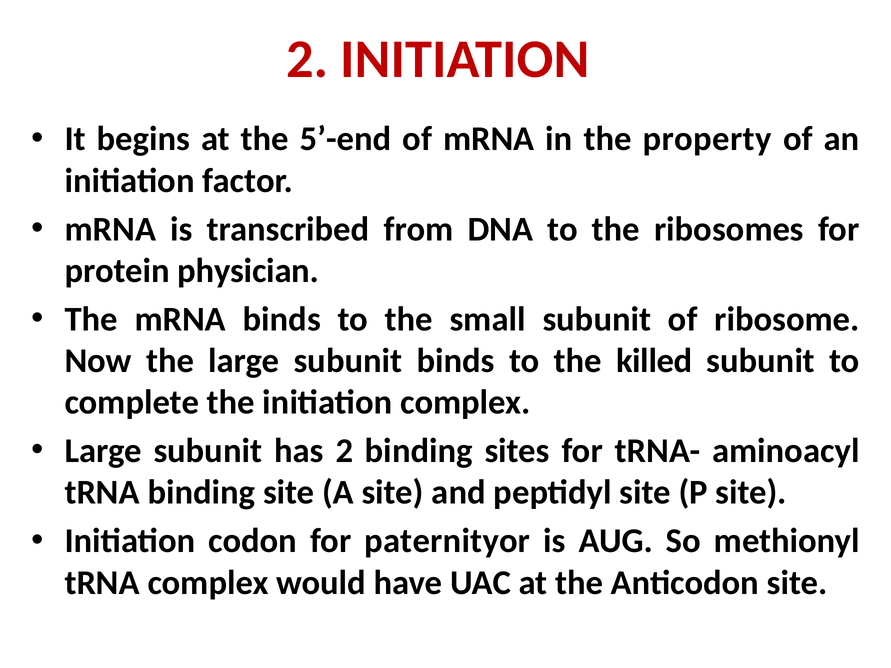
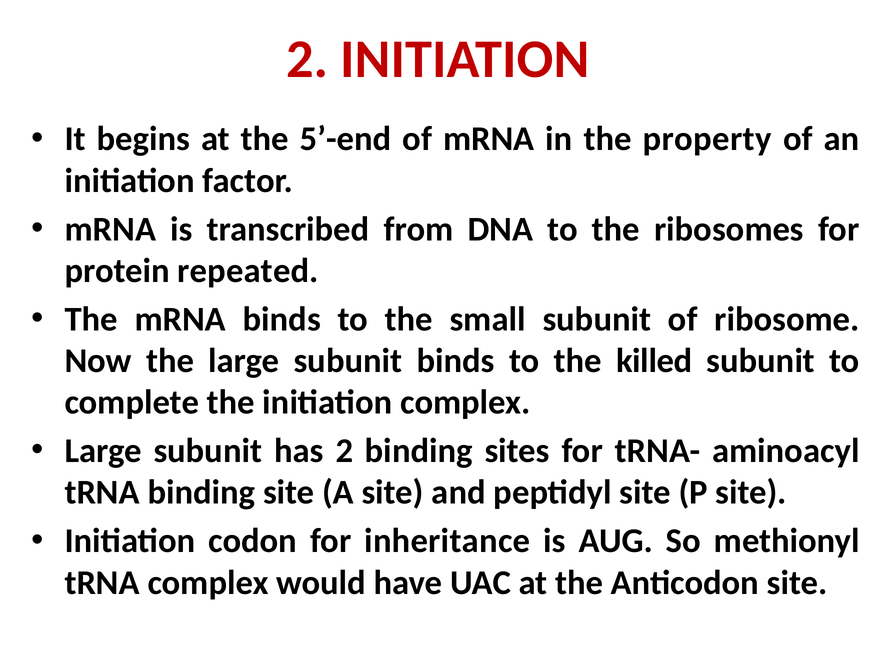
physician: physician -> repeated (248, 271)
paternityor: paternityor -> inheritance (447, 541)
